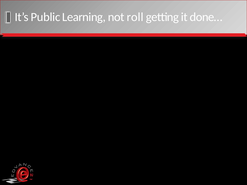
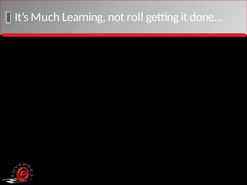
Public: Public -> Much (45, 17)
